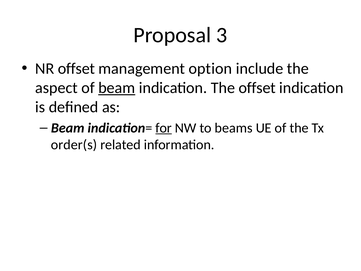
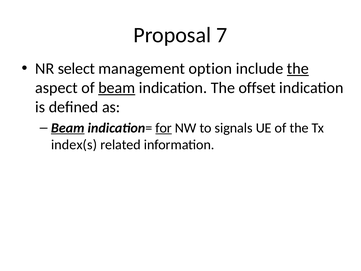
3: 3 -> 7 (222, 35)
NR offset: offset -> select (76, 69)
the underline: none -> present (298, 69)
Beam underline: none -> present (68, 128)
beams: beams -> signals (234, 128)
order(s: order(s -> index(s (74, 145)
